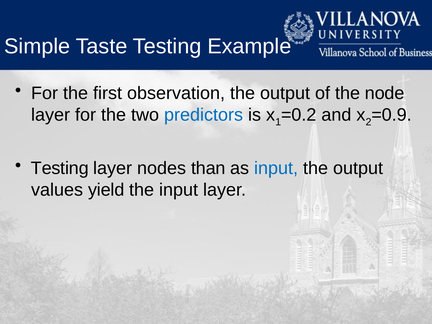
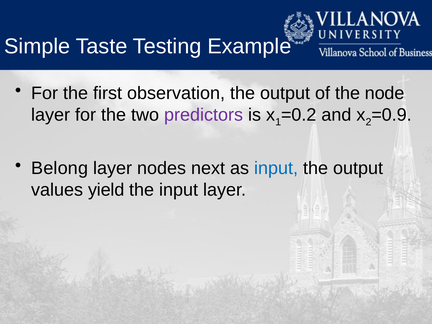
predictors colour: blue -> purple (204, 115)
Testing: Testing -> Belong (60, 168)
than: than -> next (208, 168)
